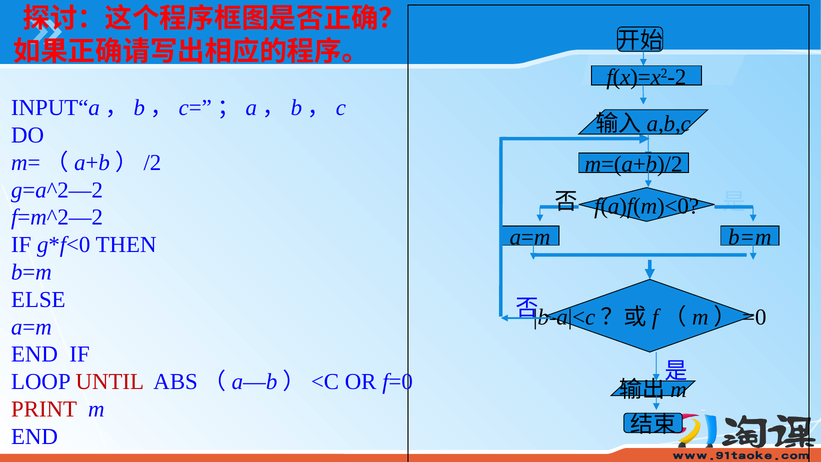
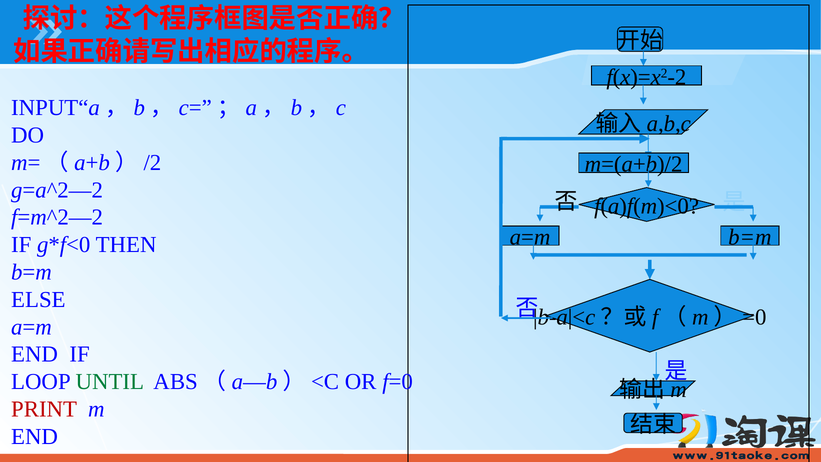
UNTIL colour: red -> green (110, 382)
